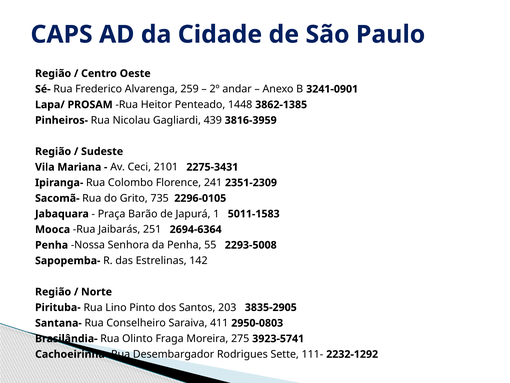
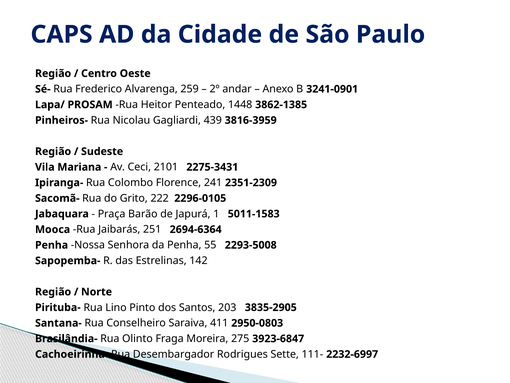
735: 735 -> 222 (160, 198)
3923-5741: 3923-5741 -> 3923-6847 (278, 338)
2232-1292: 2232-1292 -> 2232-6997 (352, 354)
